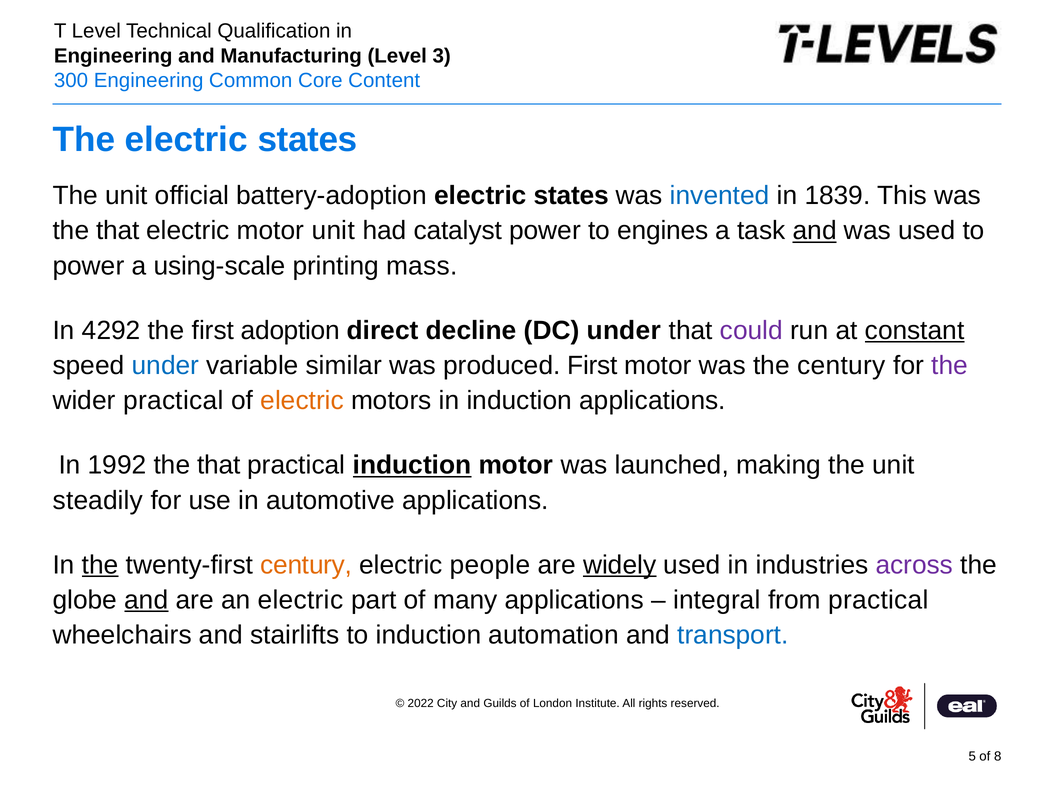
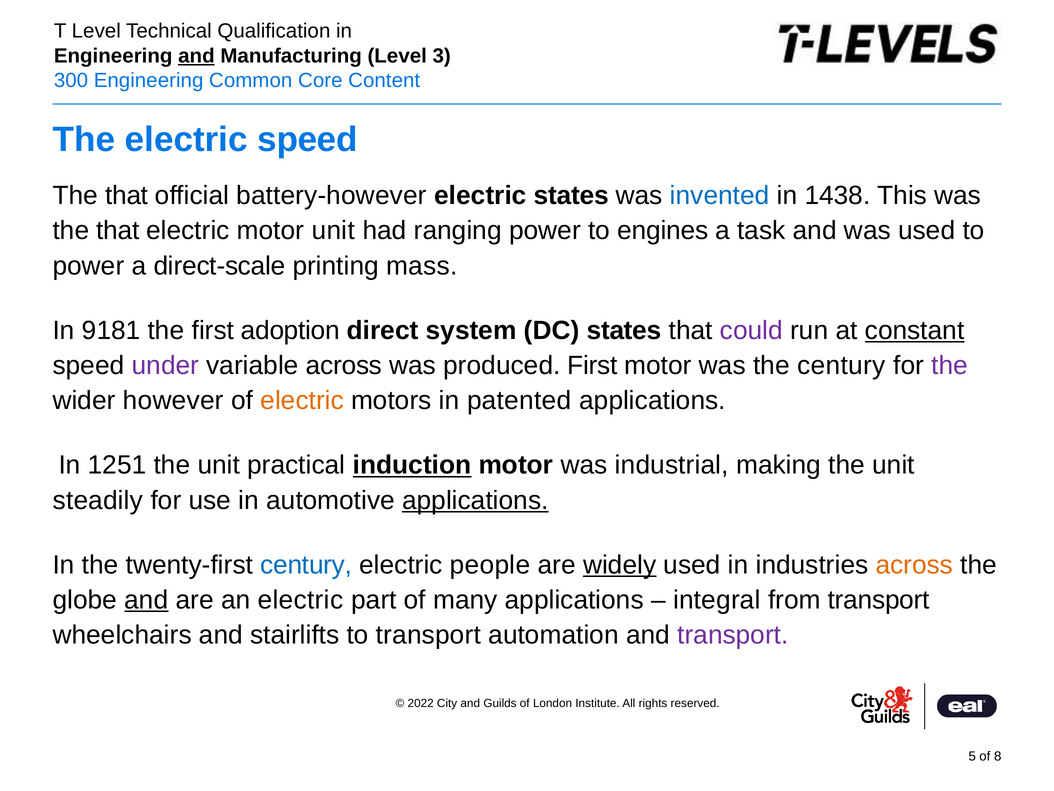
and underline: none -> present (196, 56)
The electric states: states -> speed (307, 140)
unit: unit -> that (127, 195)
battery-adoption: battery-adoption -> battery-however (331, 195)
1839: 1839 -> 1438 (837, 195)
catalyst: catalyst -> ranging (458, 231)
and underline: present -> none (815, 231)
using-scale: using-scale -> direct-scale (220, 266)
4292: 4292 -> 9181 (111, 330)
decline: decline -> system (471, 330)
DC under: under -> states (624, 330)
under colour: blue -> purple (165, 365)
variable similar: similar -> across (344, 365)
wider practical: practical -> however (173, 400)
in induction: induction -> patented (519, 400)
1992: 1992 -> 1251 (117, 465)
that: that -> unit (219, 465)
launched: launched -> industrial (672, 465)
applications underline: none -> present (475, 500)
the underline: present -> none (100, 565)
century colour: orange -> blue (306, 565)
across colour: purple -> orange (914, 565)
from practical: practical -> transport (879, 600)
to induction: induction -> transport (428, 635)
transport colour: blue -> purple (733, 635)
